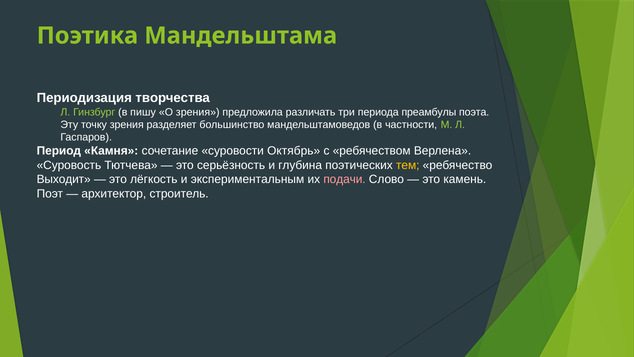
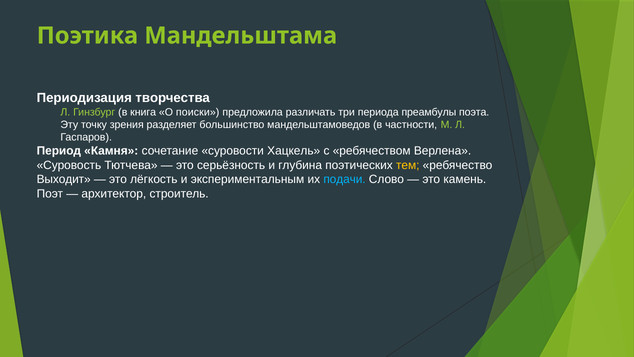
пишу: пишу -> книга (143, 112)
О зрения: зрения -> поиски (198, 112)
Октябрь: Октябрь -> Хацкель (294, 151)
подачи colour: pink -> light blue (345, 179)
